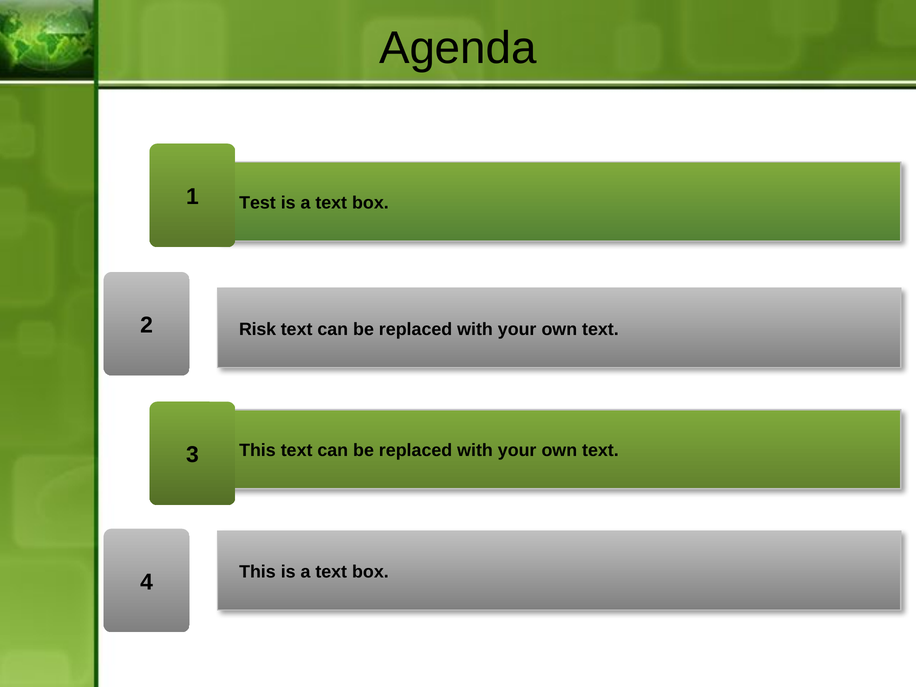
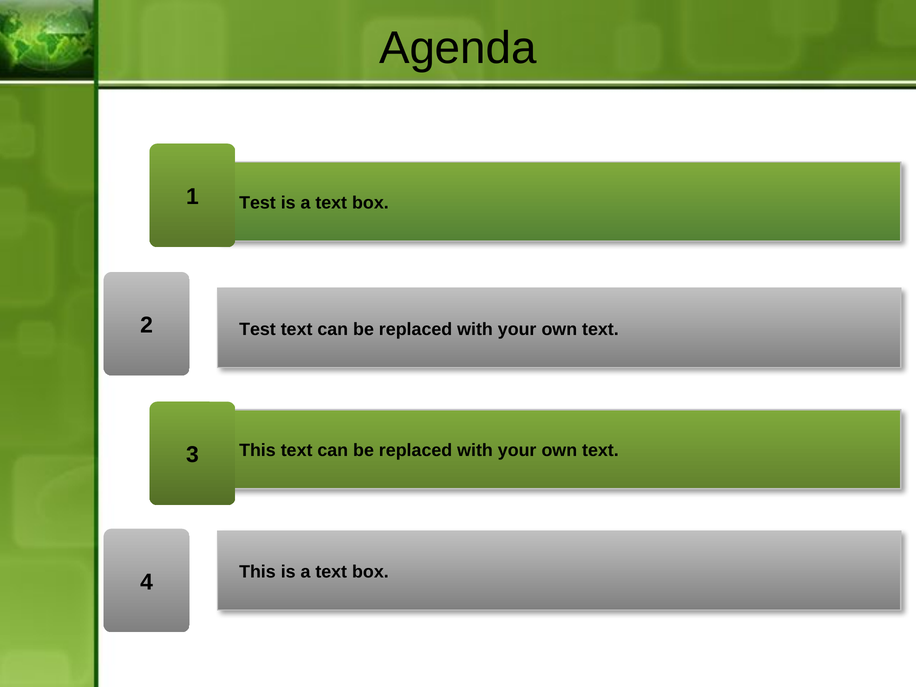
Risk: Risk -> Test (257, 329)
